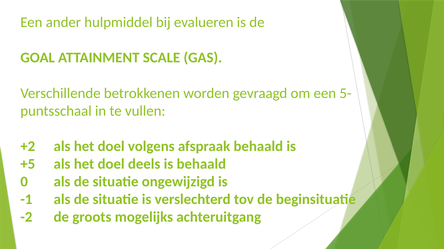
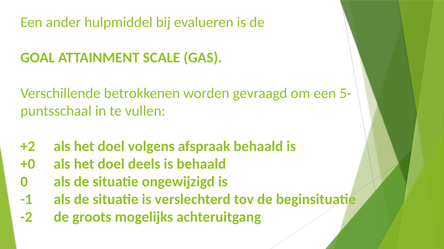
+5: +5 -> +0 (28, 164)
